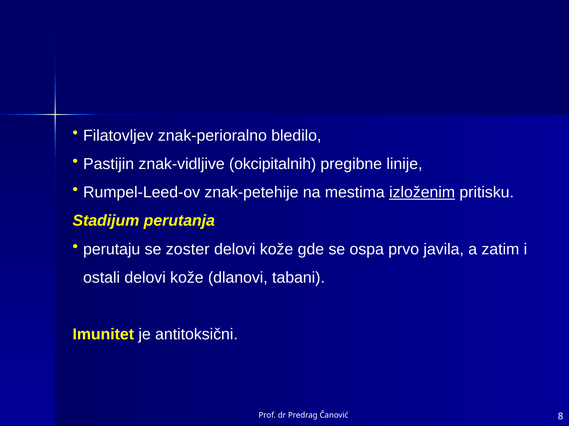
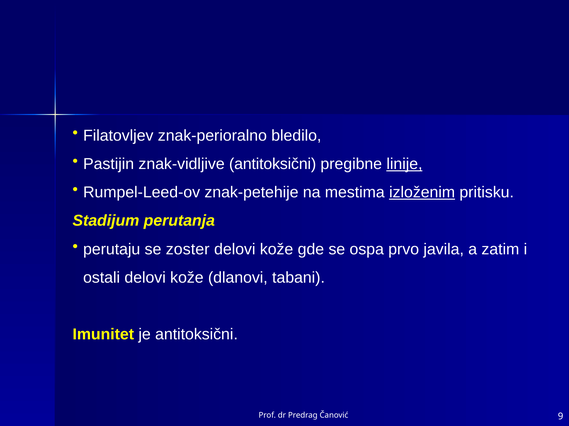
znak-vidljive okcipitalnih: okcipitalnih -> antitoksični (273, 164)
linije underline: none -> present (404, 164)
8: 8 -> 9 (561, 417)
